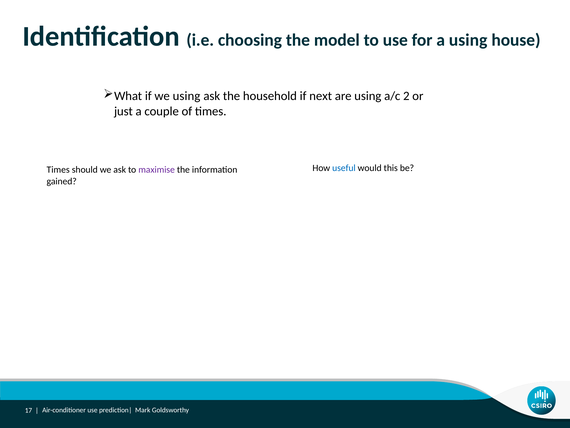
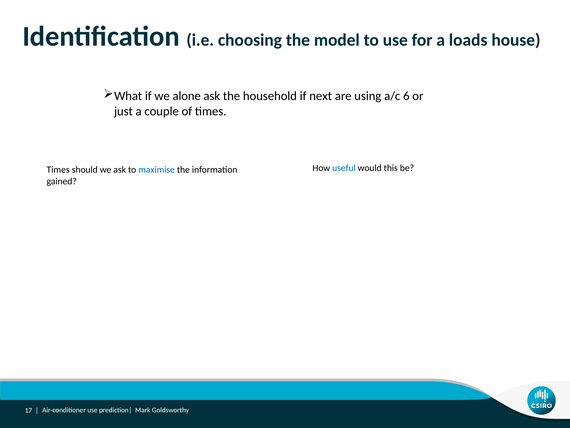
a using: using -> loads (468, 40)
we using: using -> alone (187, 96)
2: 2 -> 6 (406, 96)
maximise colour: purple -> blue (157, 170)
